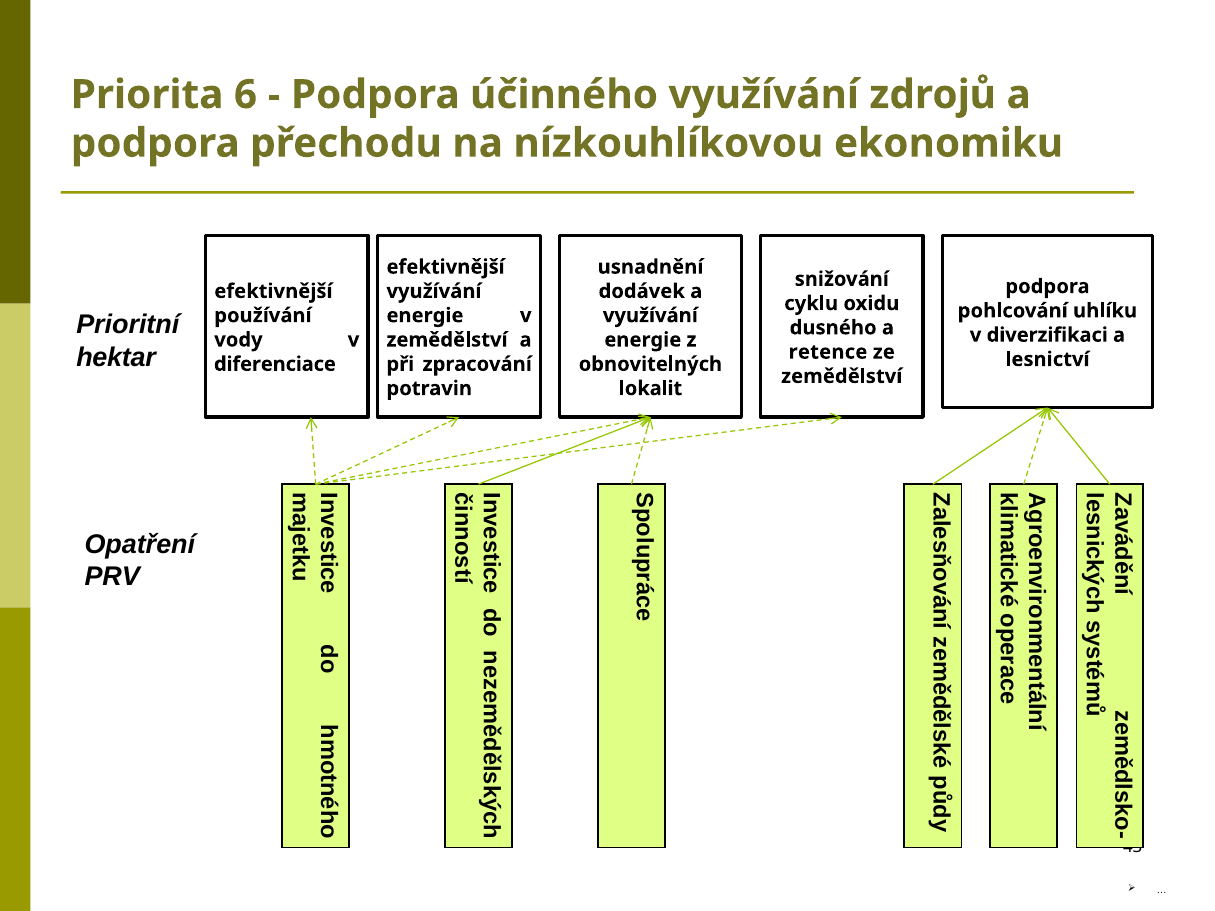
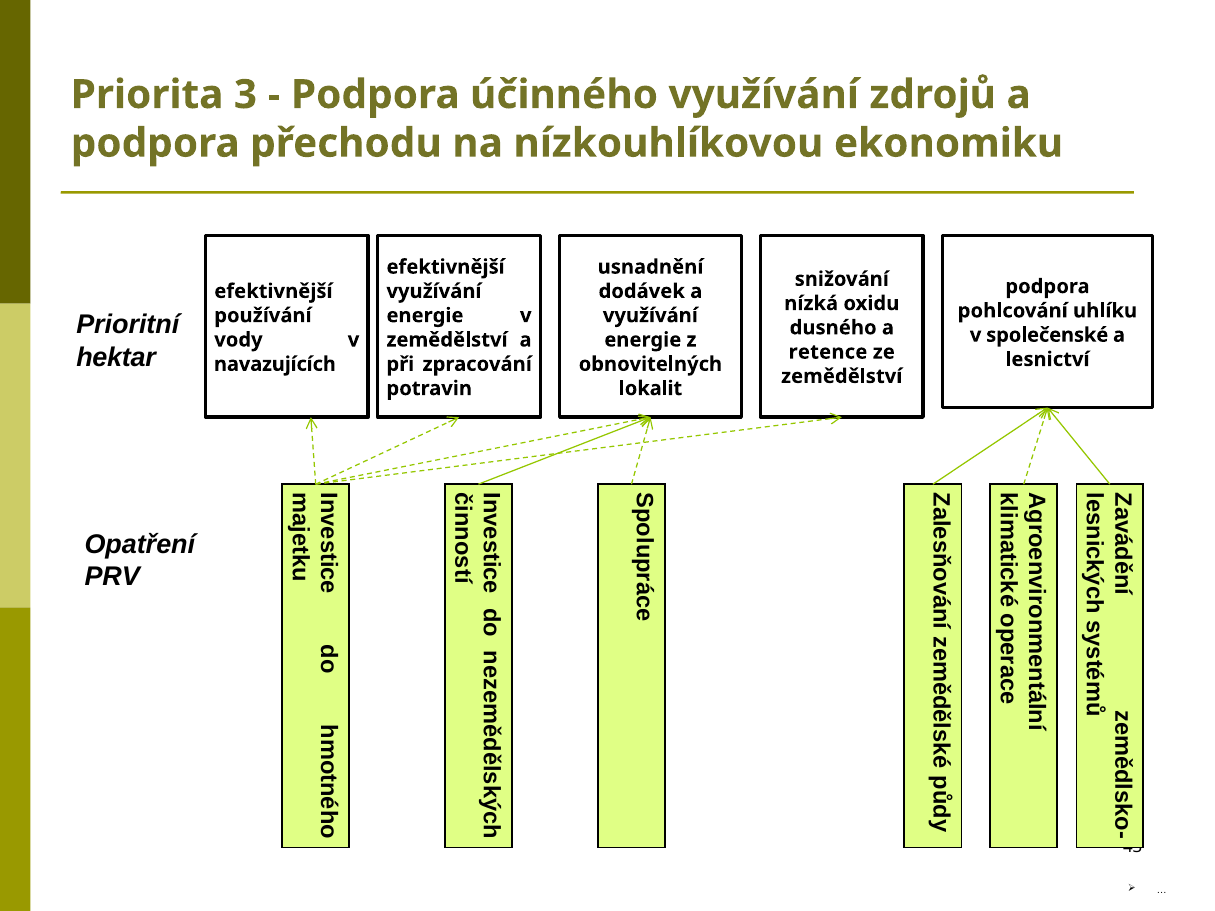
6: 6 -> 3 (245, 95)
cyklu: cyklu -> nízká (811, 303)
diverzifikaci: diverzifikaci -> společenské (1047, 335)
diferenciace: diferenciace -> navazujících (275, 364)
